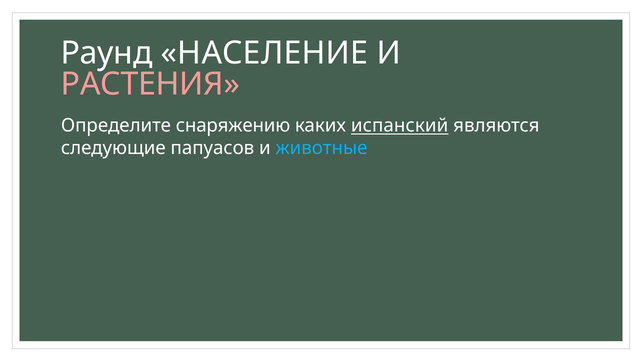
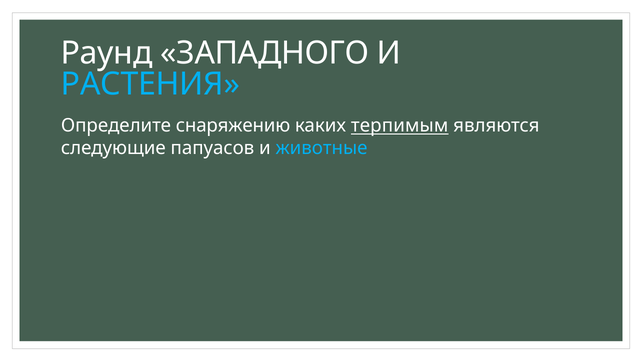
НАСЕЛЕНИЕ: НАСЕЛЕНИЕ -> ЗАПАДНОГО (265, 53)
РАСТЕНИЯ colour: pink -> light blue (150, 84)
испанский: испанский -> терпимым (400, 126)
